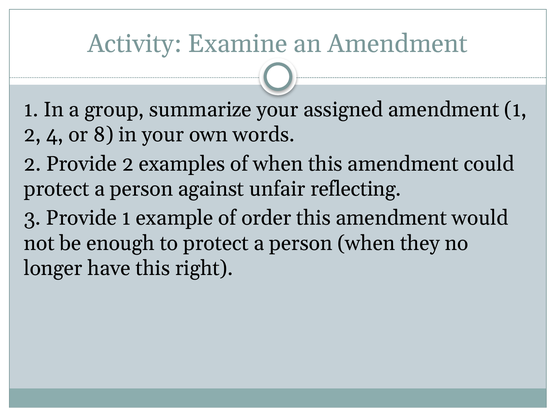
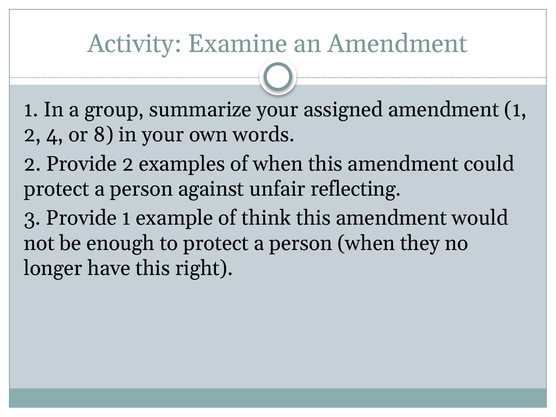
order: order -> think (266, 218)
